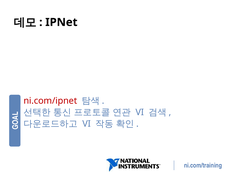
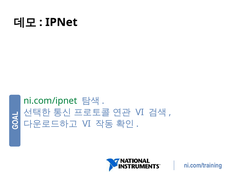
ni.com/ipnet colour: red -> green (50, 101)
